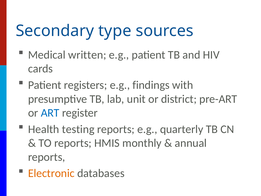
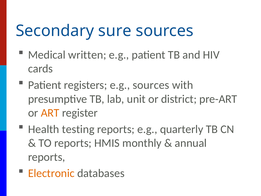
type: type -> sure (115, 31)
e.g findings: findings -> sources (151, 85)
ART colour: blue -> orange (50, 113)
